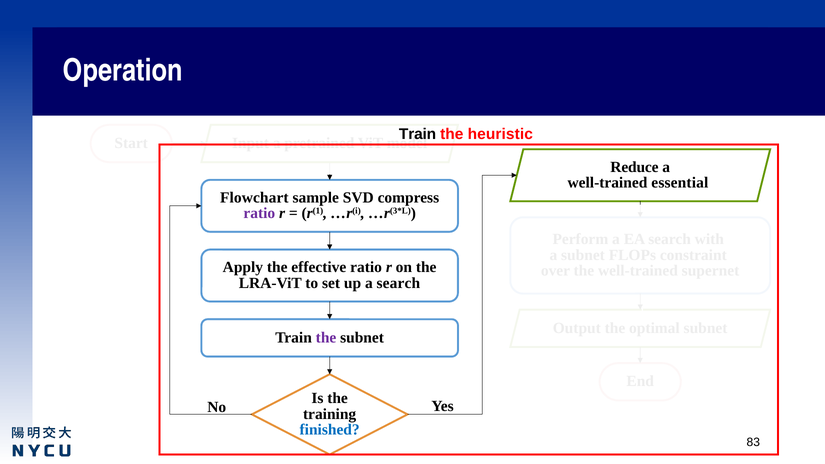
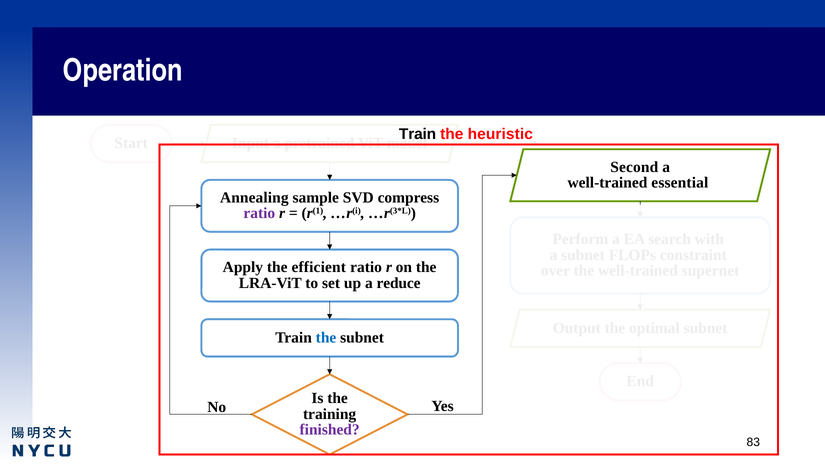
Reduce: Reduce -> Second (634, 167)
Flowchart: Flowchart -> Annealing (254, 198)
effective: effective -> efficient (319, 267)
a search: search -> reduce (399, 283)
the colour: purple -> blue (326, 338)
finished colour: blue -> purple (330, 430)
